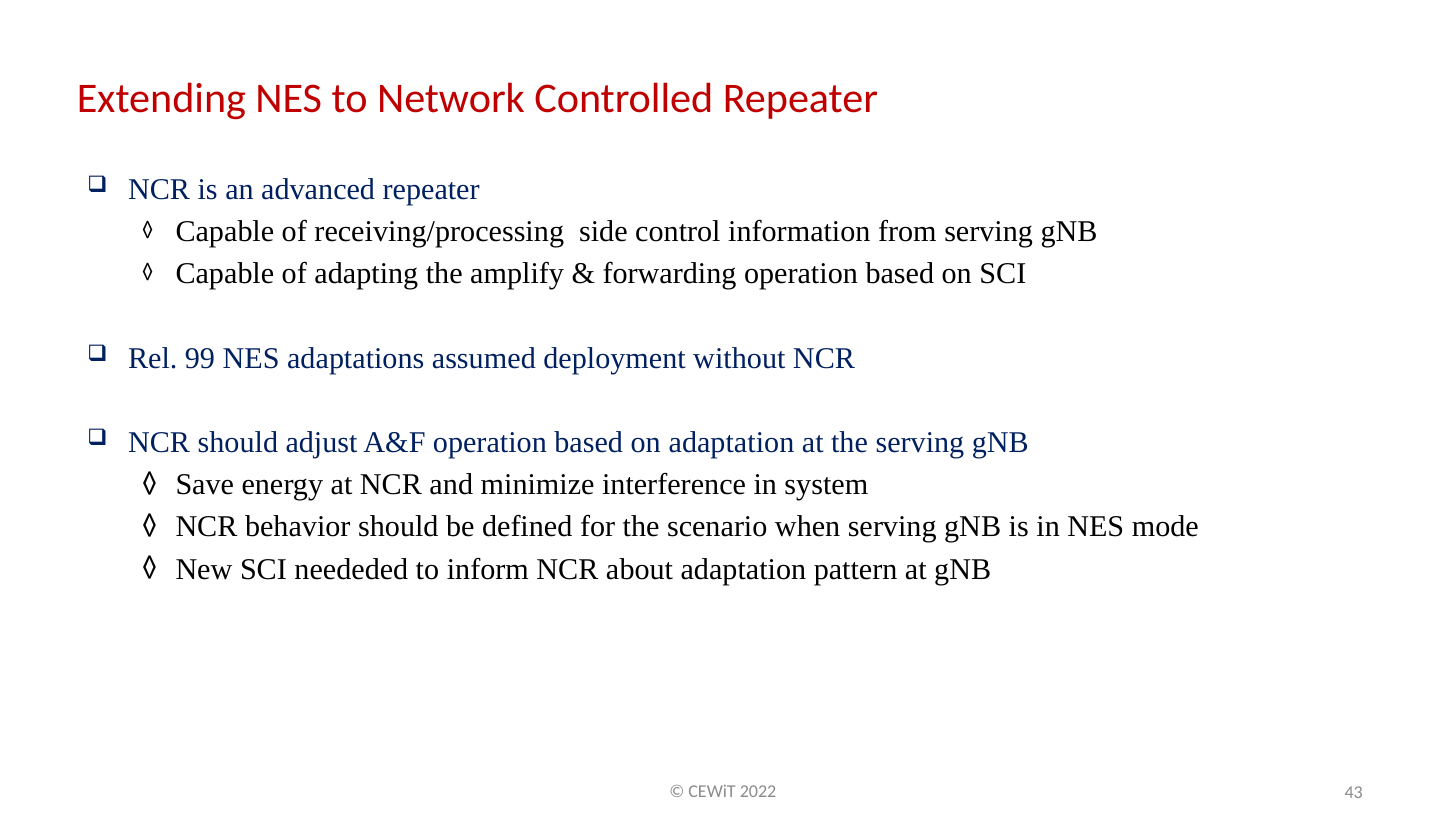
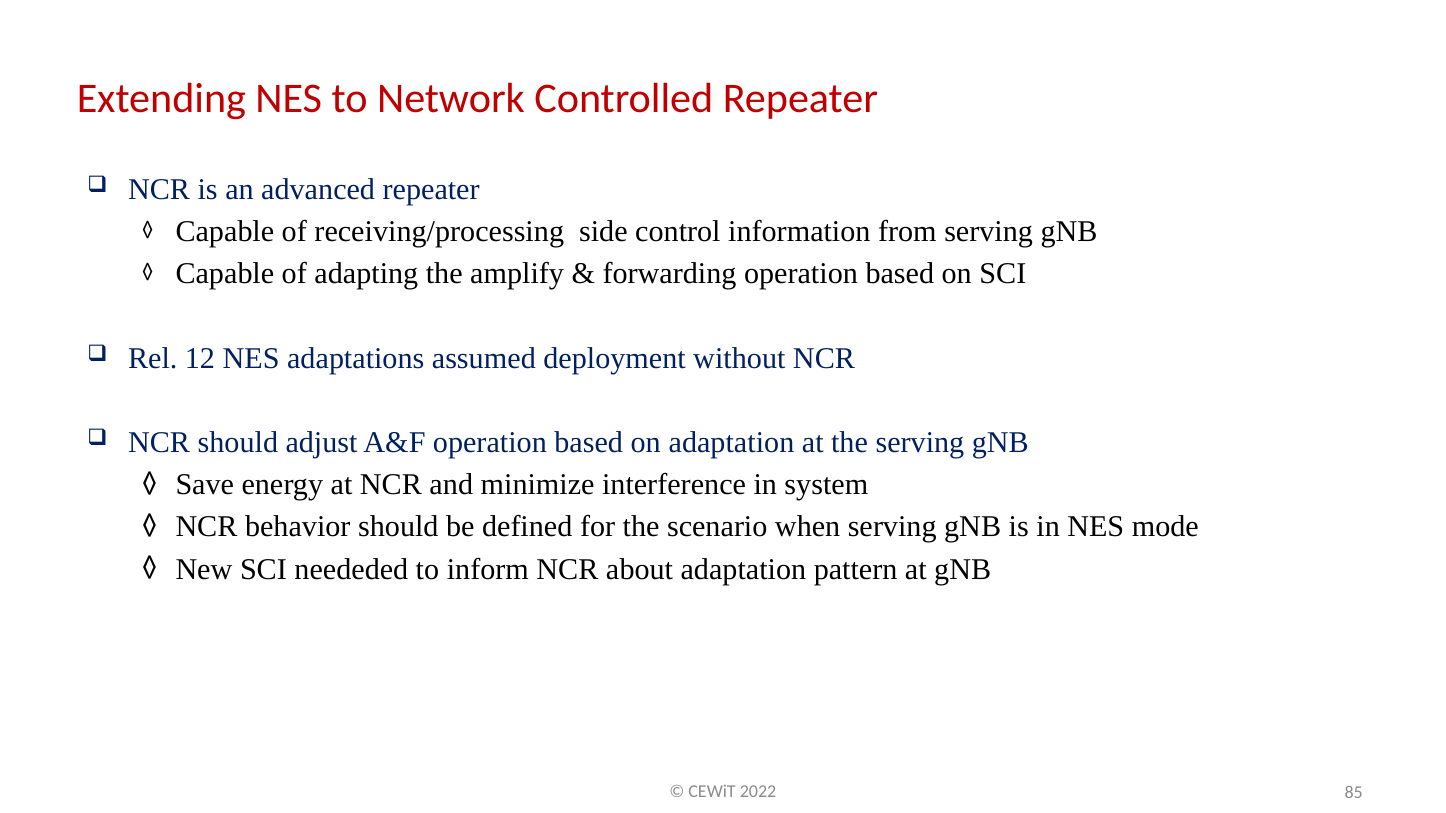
99: 99 -> 12 (200, 359)
43: 43 -> 85 (1354, 793)
